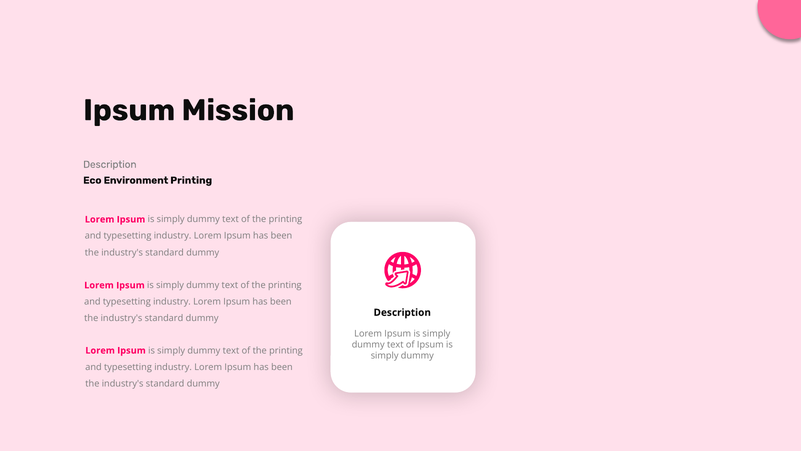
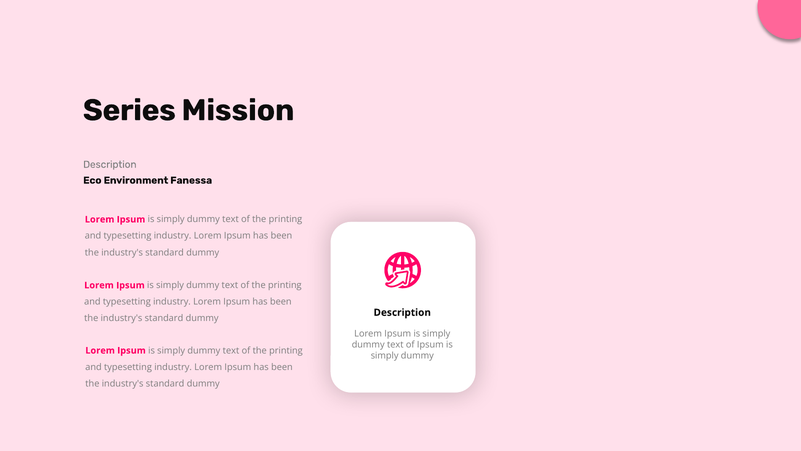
Ipsum: Ipsum -> Series (129, 110)
Environment Printing: Printing -> Fanessa (191, 180)
